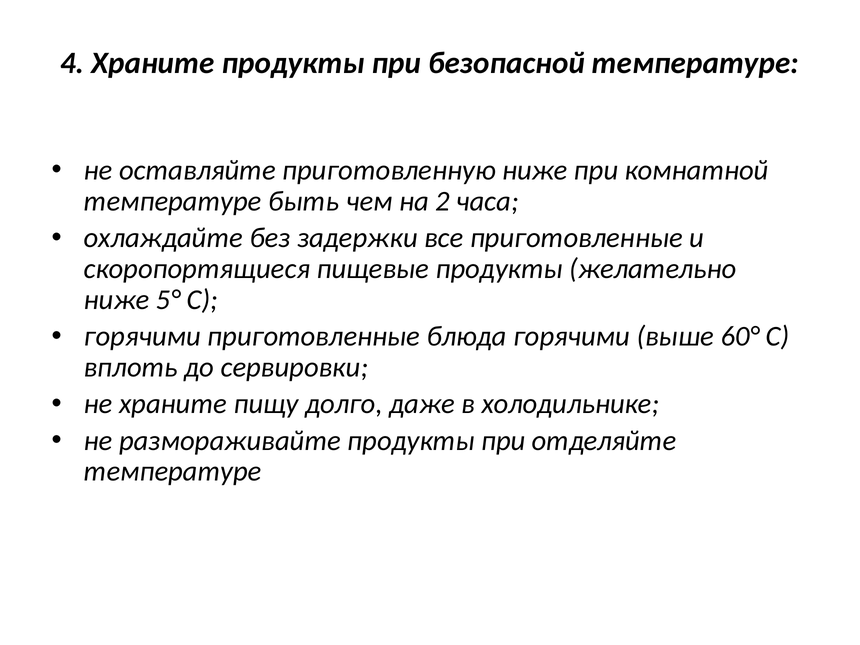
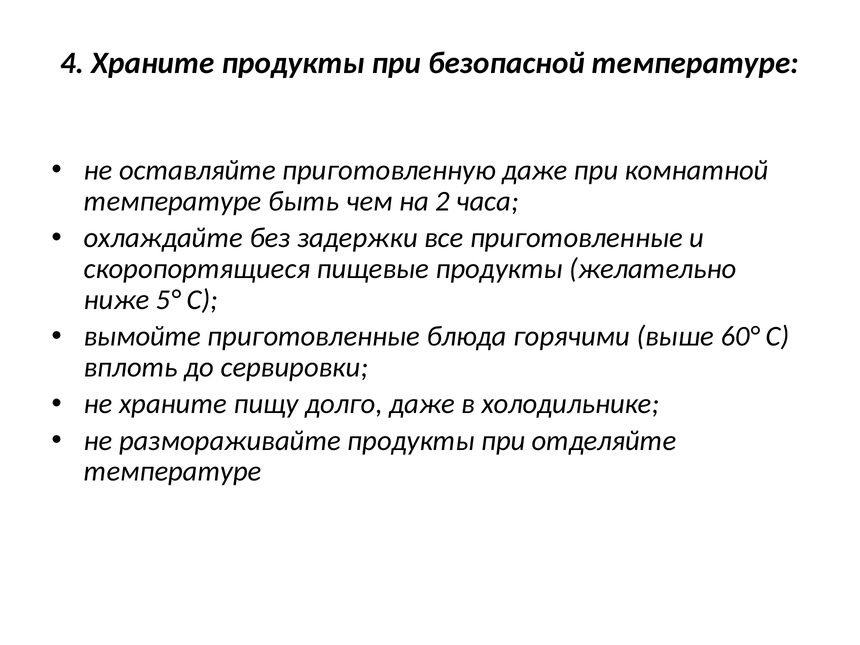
приготовленную ниже: ниже -> даже (535, 170)
горячими: горячими -> вымойте (142, 336)
